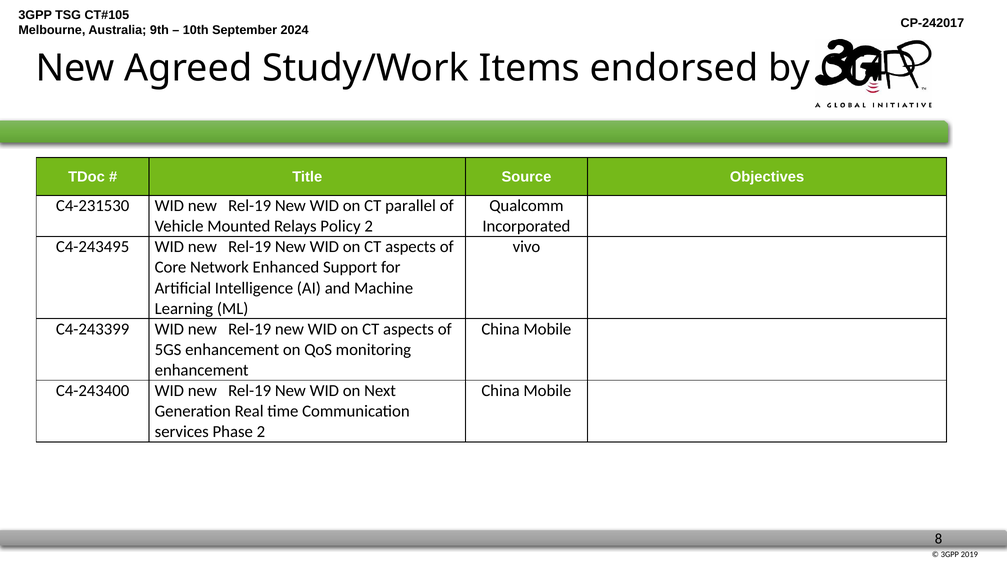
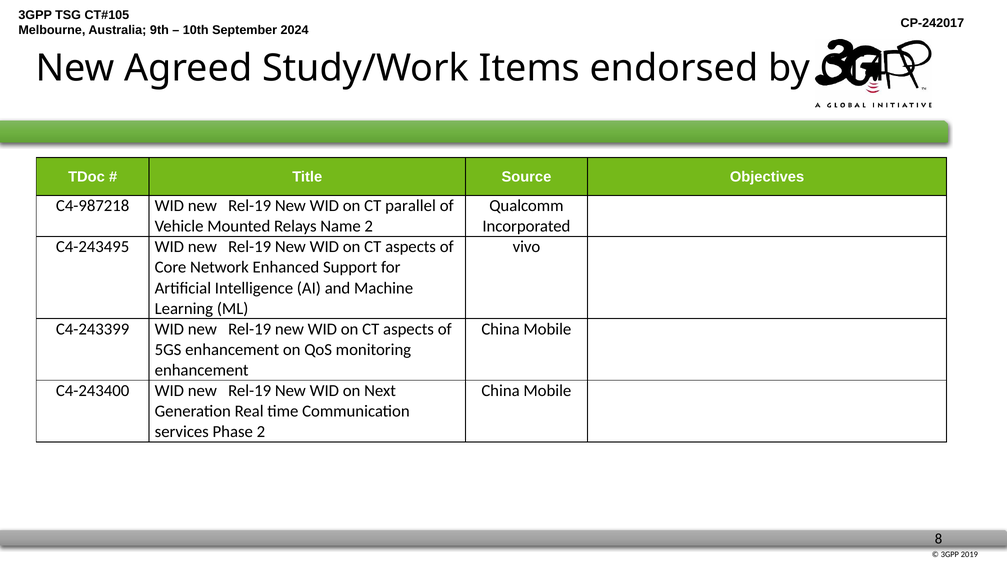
C4-231530: C4-231530 -> C4-987218 (93, 206)
Policy: Policy -> Name (341, 226)
